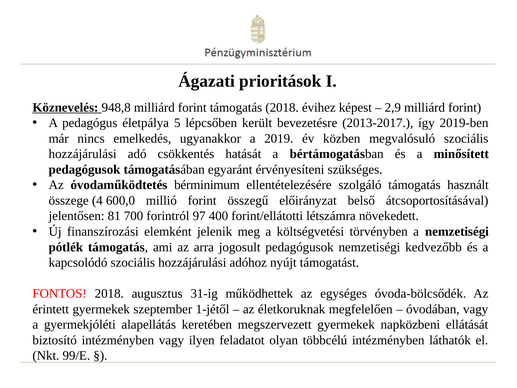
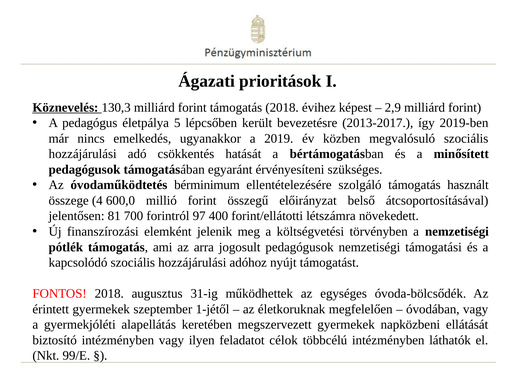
948,8: 948,8 -> 130,3 (116, 107)
kedvezőbb: kedvezőbb -> támogatási (434, 247)
olyan: olyan -> célok (284, 340)
